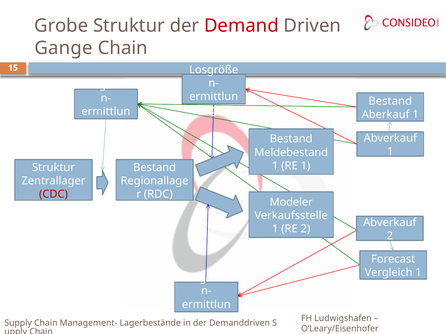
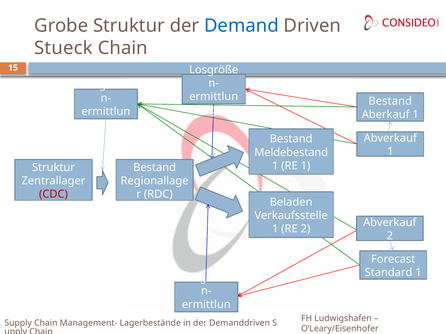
Demand colour: red -> blue (241, 26)
Gange: Gange -> Stueck (64, 48)
Modeler: Modeler -> Beladen (291, 202)
Vergleich: Vergleich -> Standard (389, 273)
